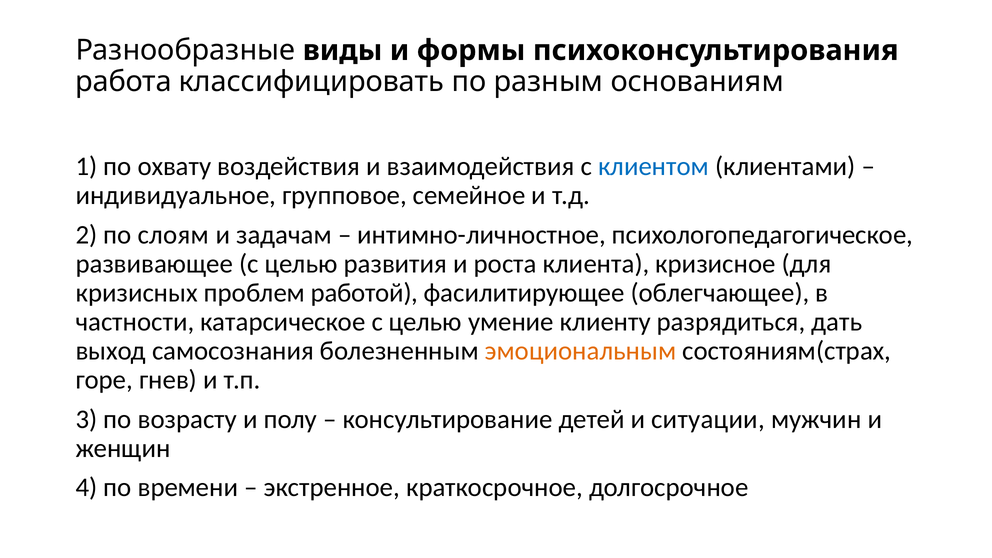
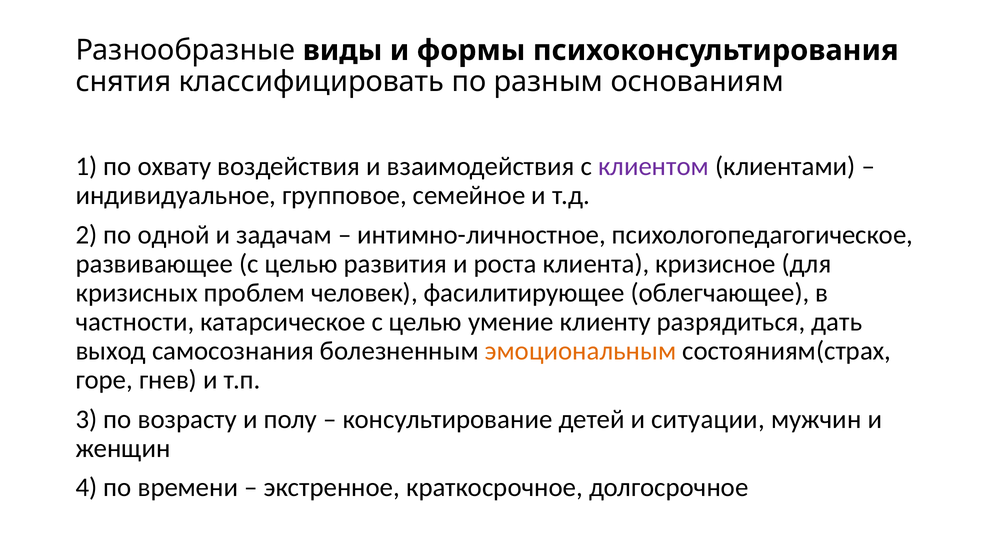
работа: работа -> снятия (124, 82)
клиентом colour: blue -> purple (653, 167)
слоям: слоям -> одной (174, 235)
работой: работой -> человек (364, 293)
